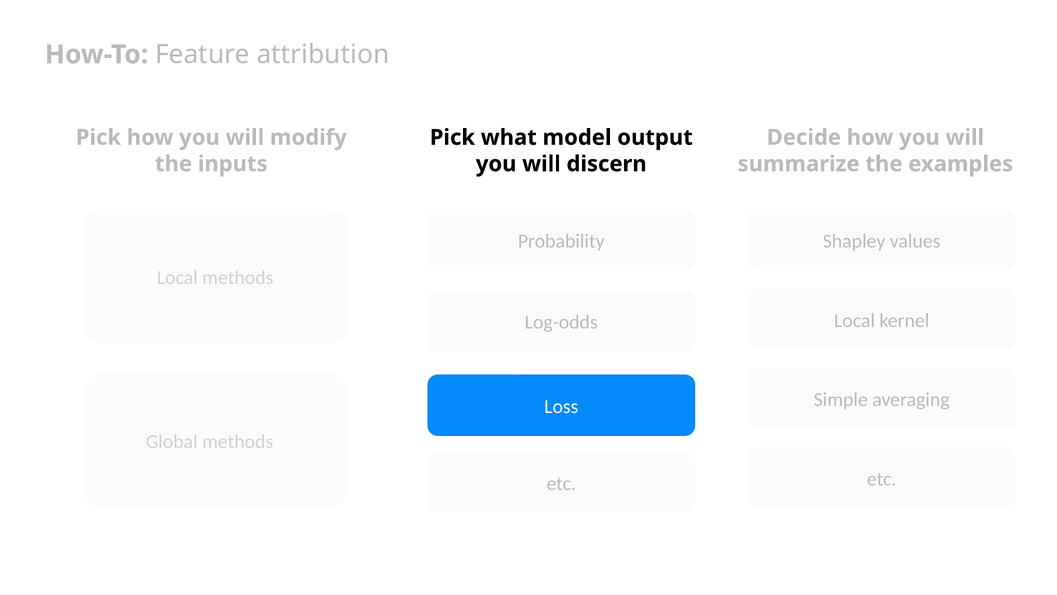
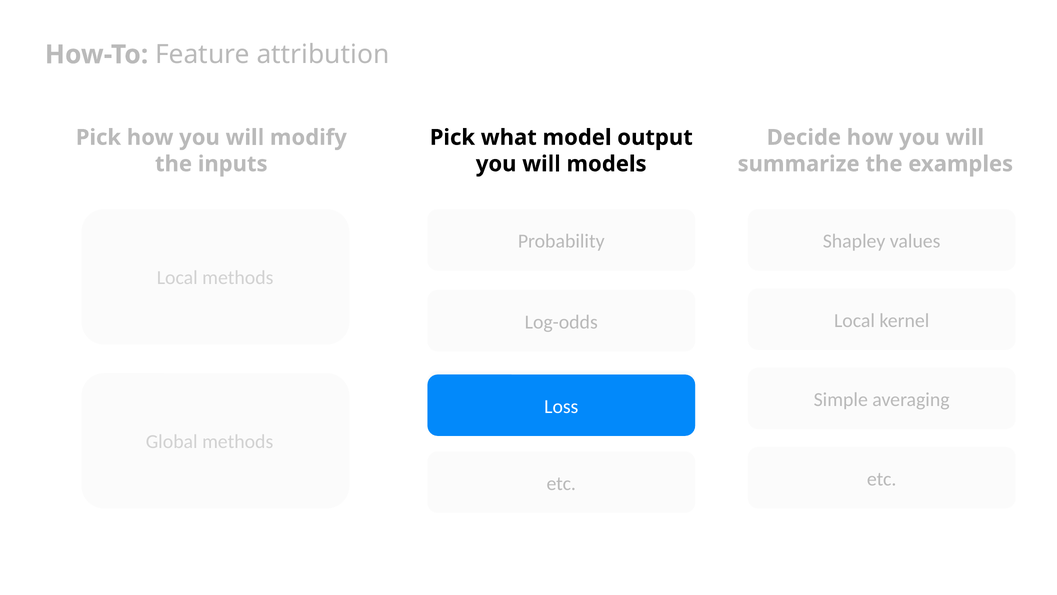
discern: discern -> models (607, 164)
